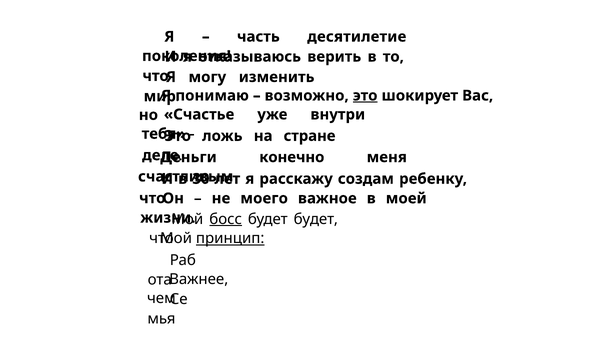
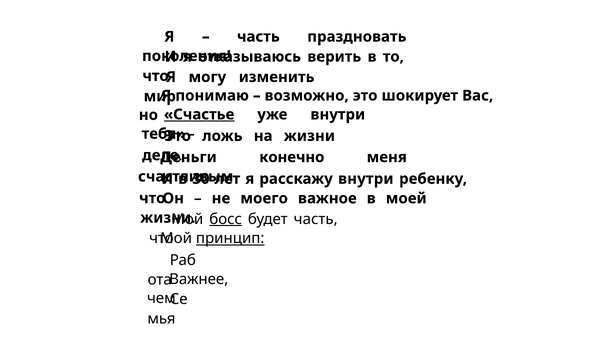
десятилетие: десятилетие -> праздновать (357, 37)
это underline: present -> none (365, 95)
Счастье underline: none -> present (199, 114)
на стране: стране -> жизни (309, 136)
расскажу создам: создам -> внутри (366, 179)
будет будет: будет -> часть (316, 219)
